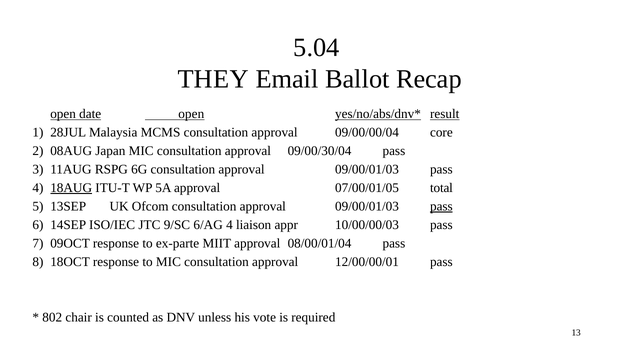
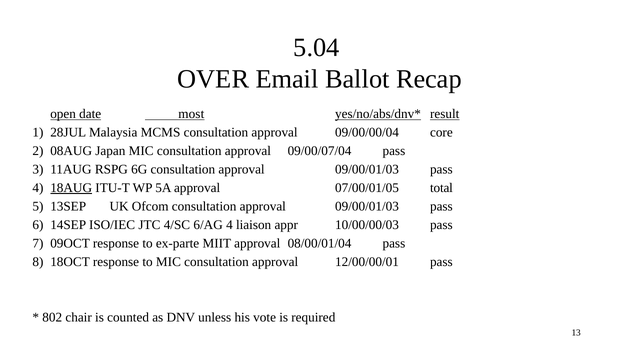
THEY: THEY -> OVER (213, 79)
date open: open -> most (191, 114)
09/00/30/04: 09/00/30/04 -> 09/00/07/04 (320, 151)
pass underline: present -> none (441, 206)
9/SC: 9/SC -> 4/SC (177, 225)
